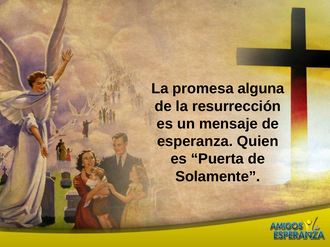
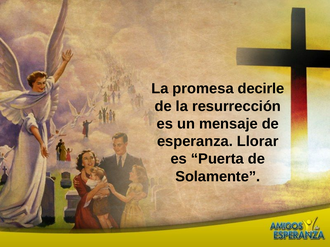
alguna: alguna -> decirle (261, 89)
Quien: Quien -> Llorar (258, 142)
